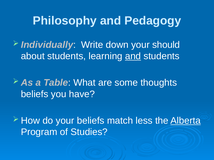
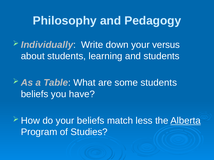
should: should -> versus (166, 45)
and underline: present -> none (133, 56)
some thoughts: thoughts -> students (159, 83)
